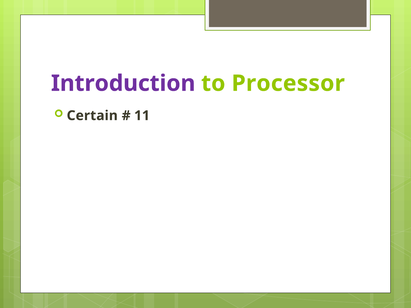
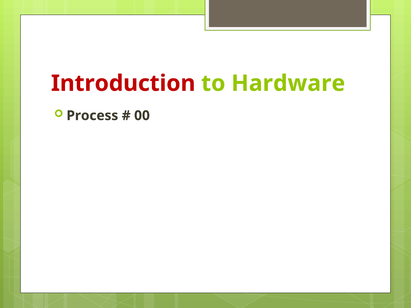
Introduction colour: purple -> red (123, 83)
Processor: Processor -> Hardware (288, 83)
Certain: Certain -> Process (92, 116)
11: 11 -> 00 (142, 116)
